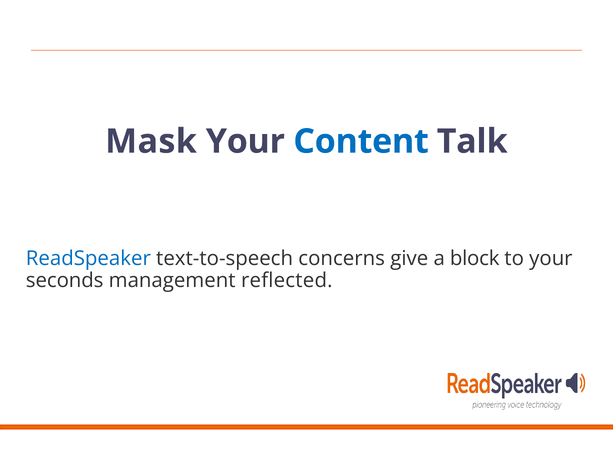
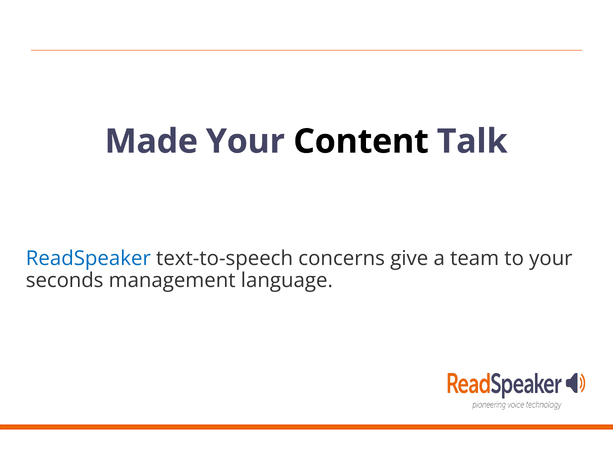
Mask: Mask -> Made (151, 141)
Content colour: blue -> black (361, 141)
block: block -> team (475, 259)
reflected: reflected -> language (287, 281)
